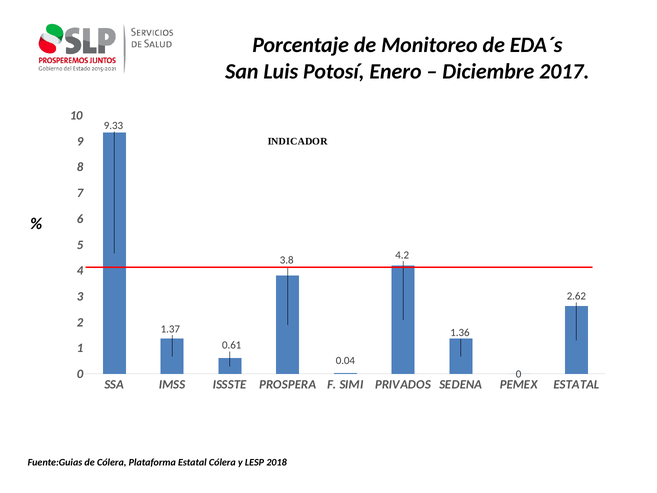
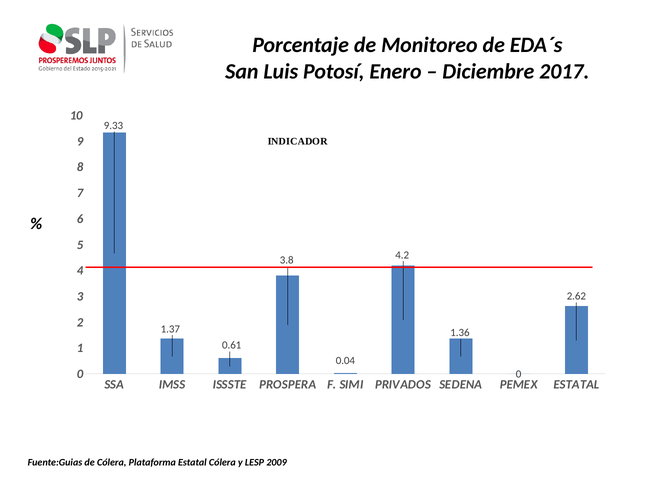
2018: 2018 -> 2009 (277, 462)
